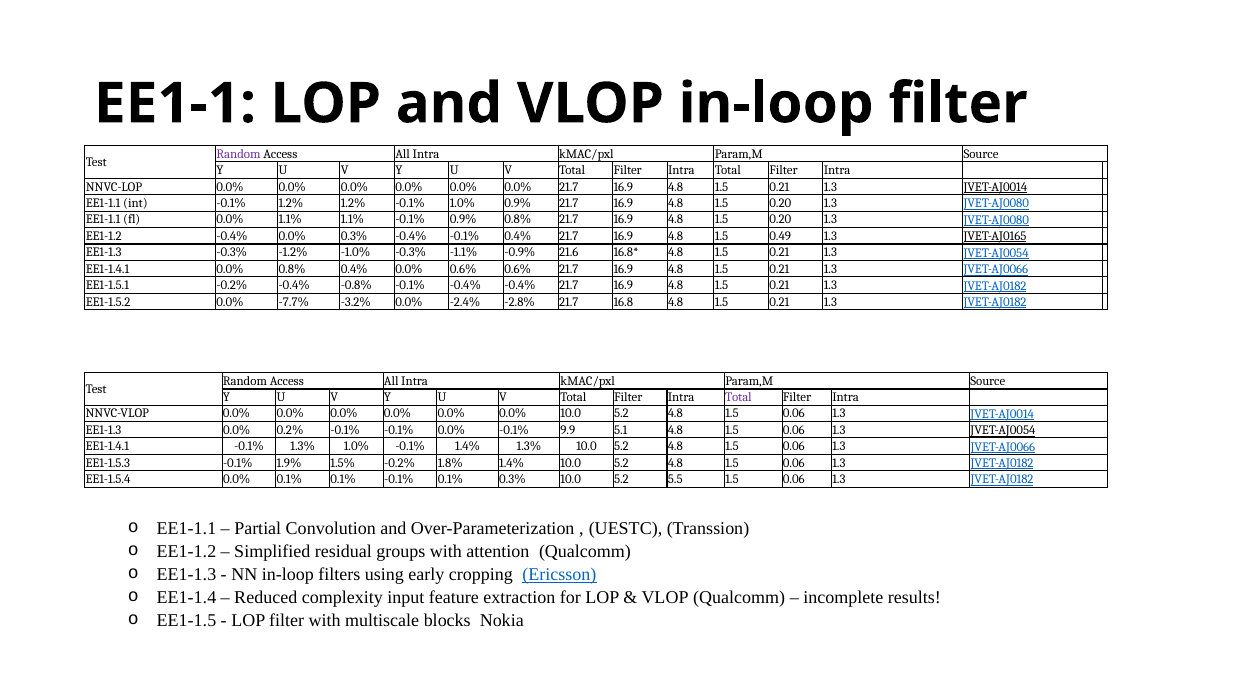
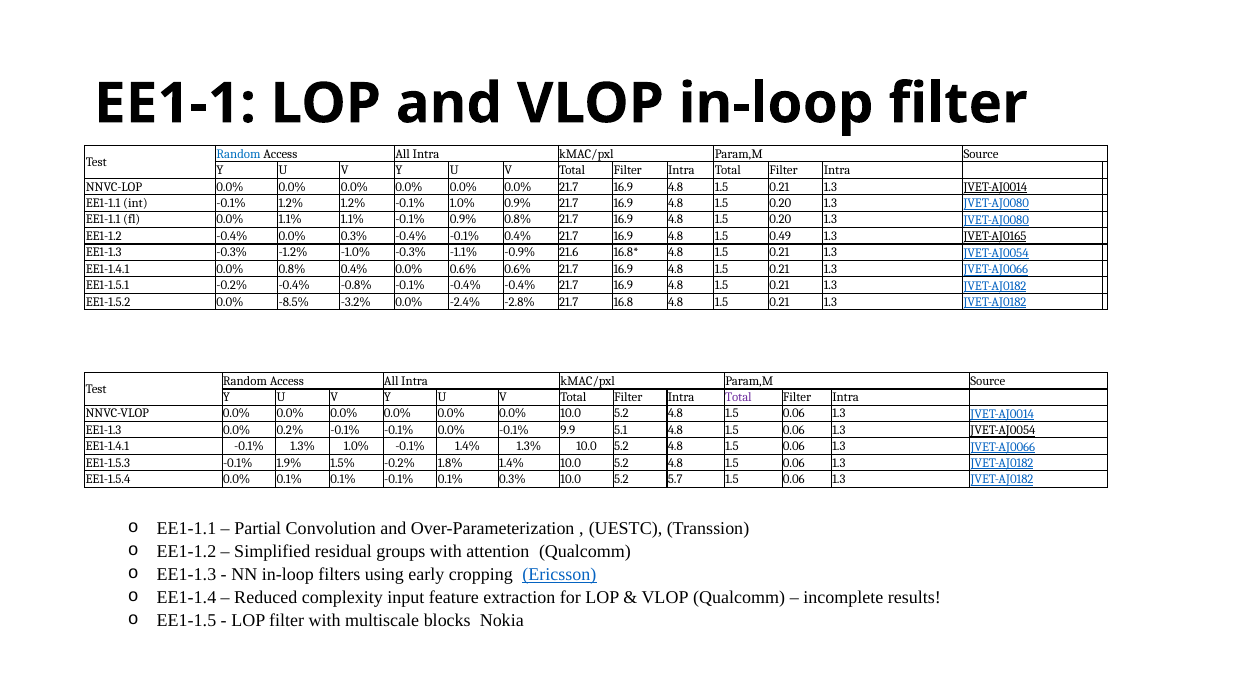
Random colour: purple -> blue (238, 154)
-7.7%: -7.7% -> -8.5% (294, 302)
5.5: 5.5 -> 5.7 (675, 479)
